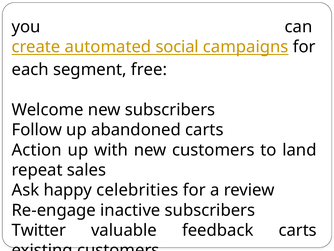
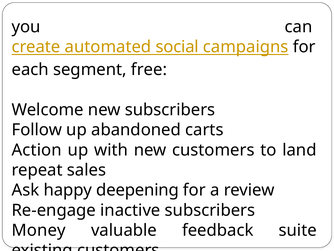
celebrities: celebrities -> deepening (138, 190)
Twitter: Twitter -> Money (39, 230)
feedback carts: carts -> suite (298, 230)
